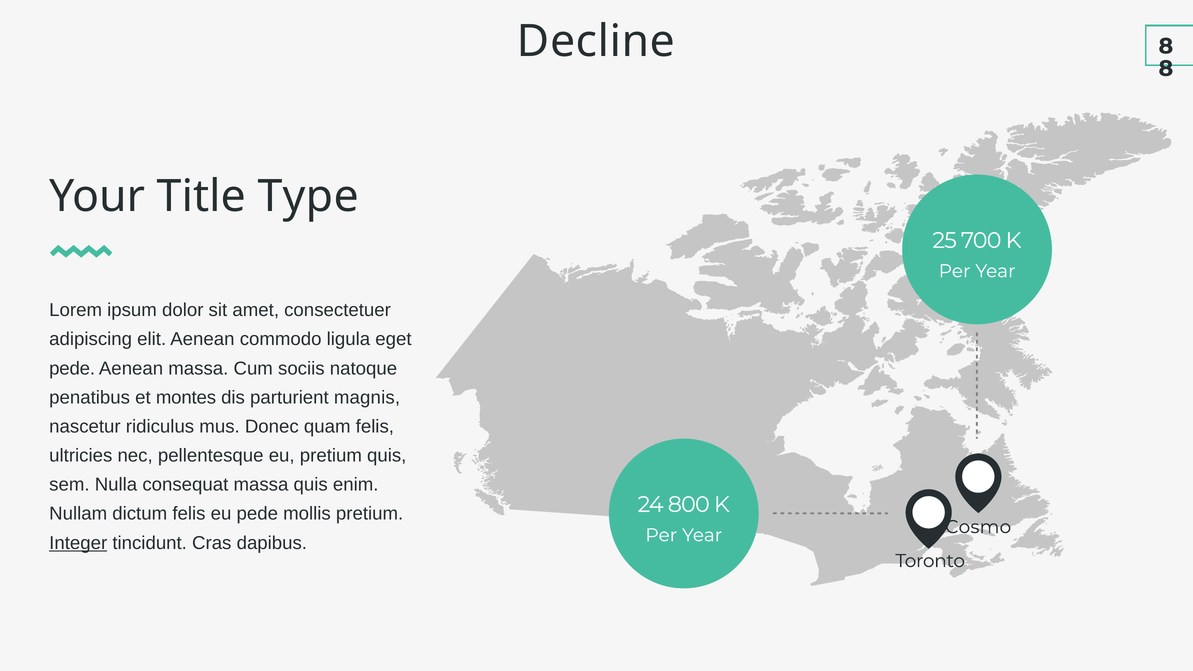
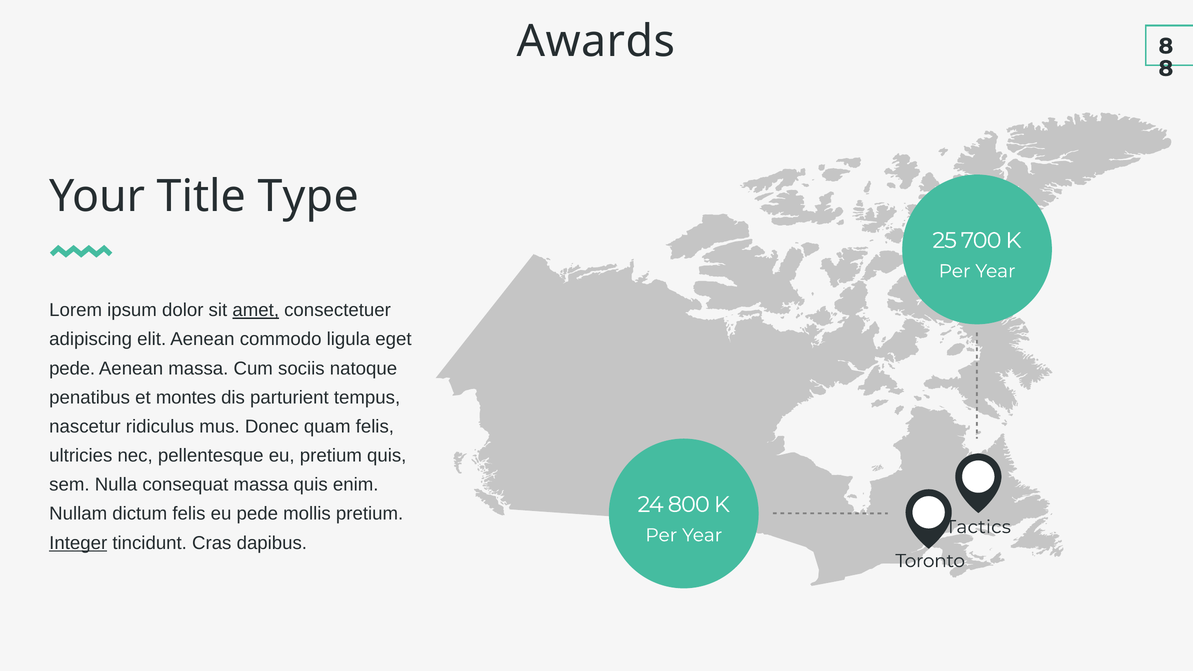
Decline: Decline -> Awards (596, 41)
amet underline: none -> present (256, 310)
magnis: magnis -> tempus (367, 398)
Cosmo: Cosmo -> Tactics (978, 527)
